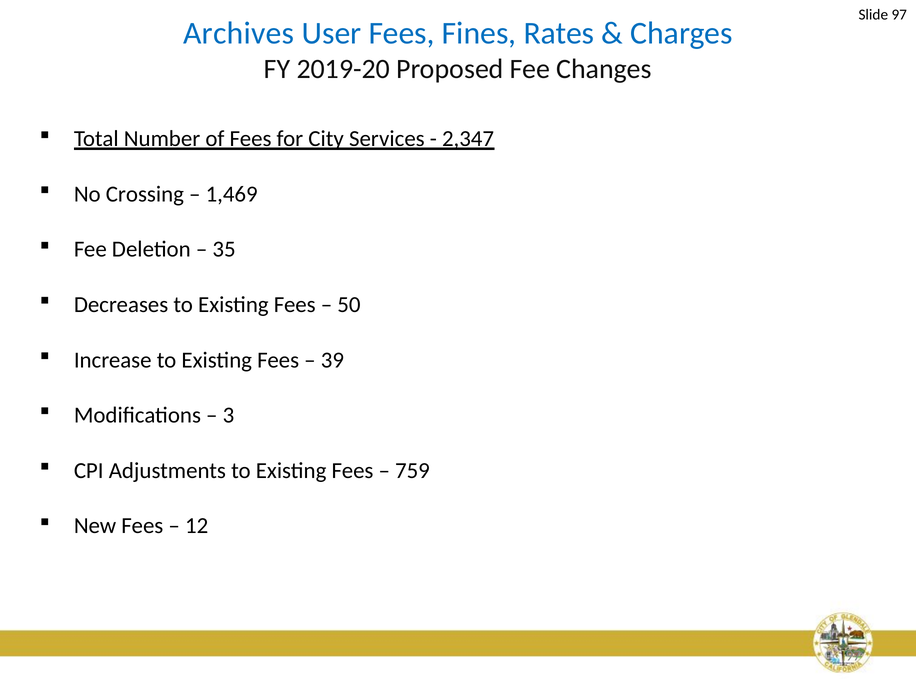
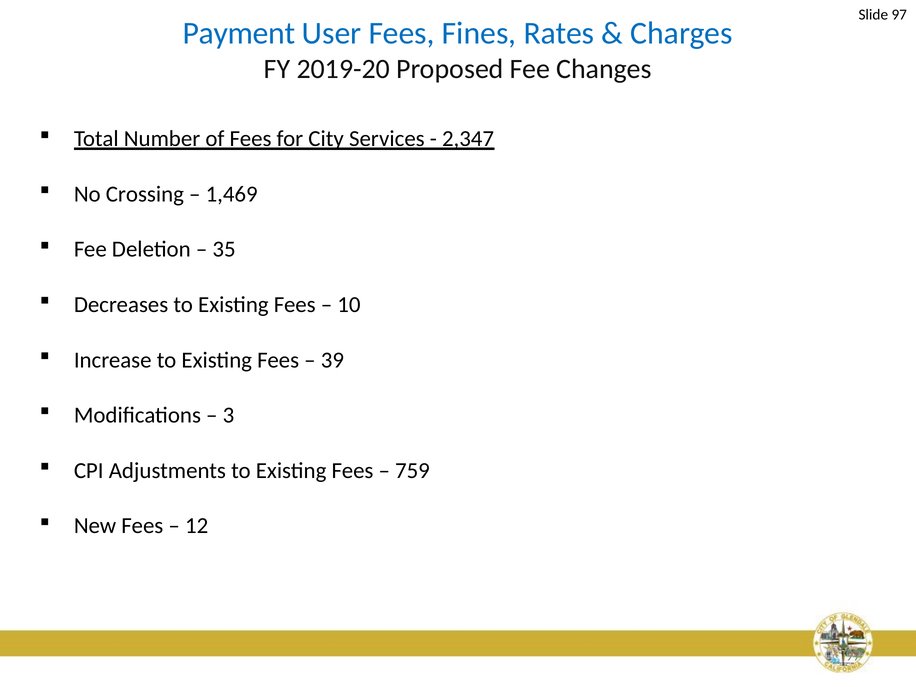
Archives: Archives -> Payment (239, 33)
50: 50 -> 10 (349, 305)
